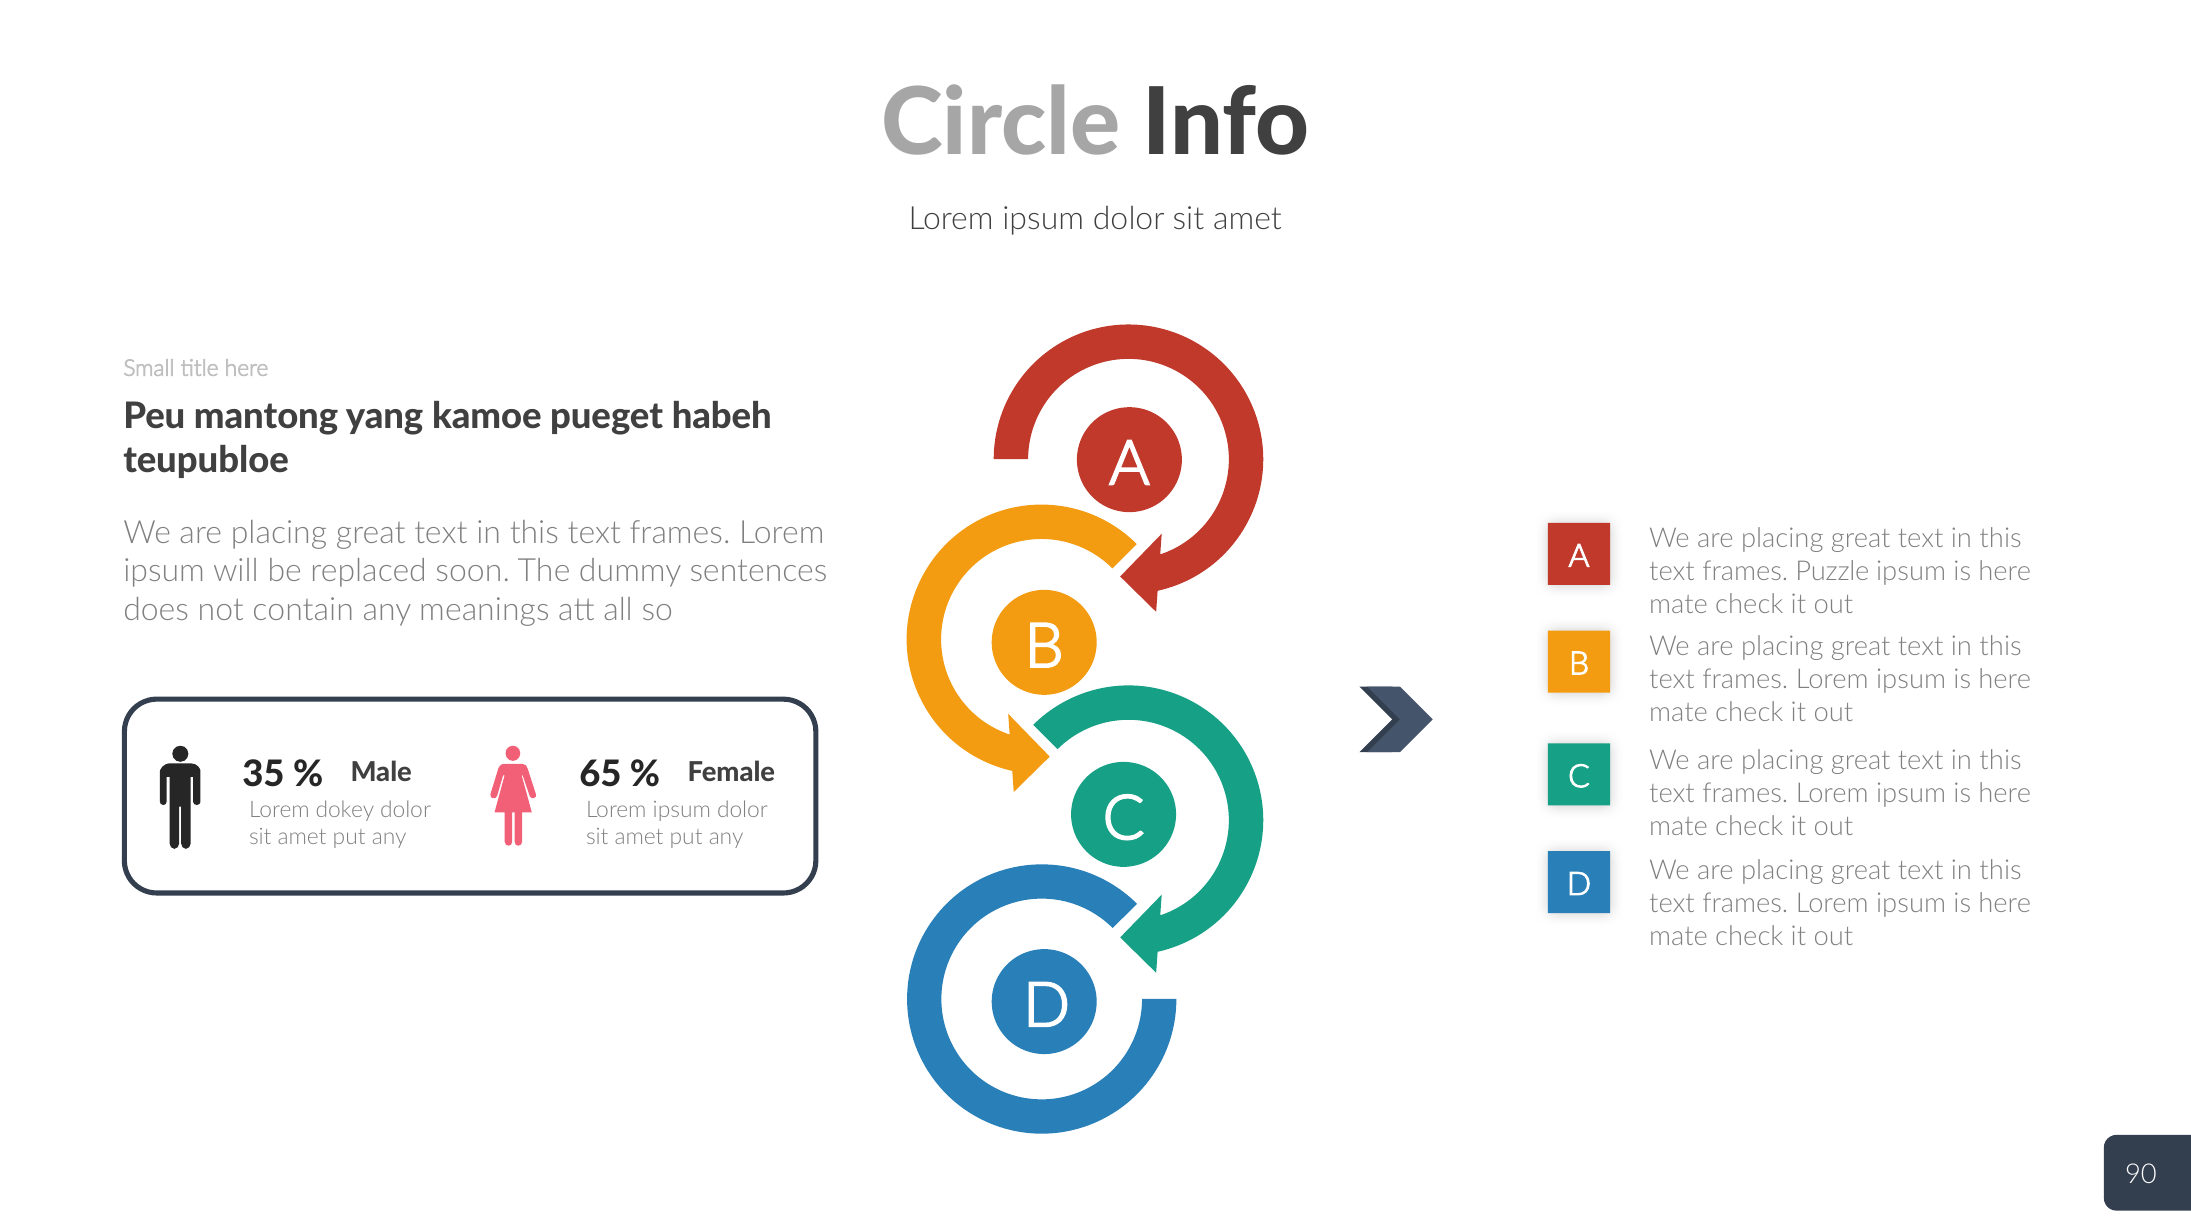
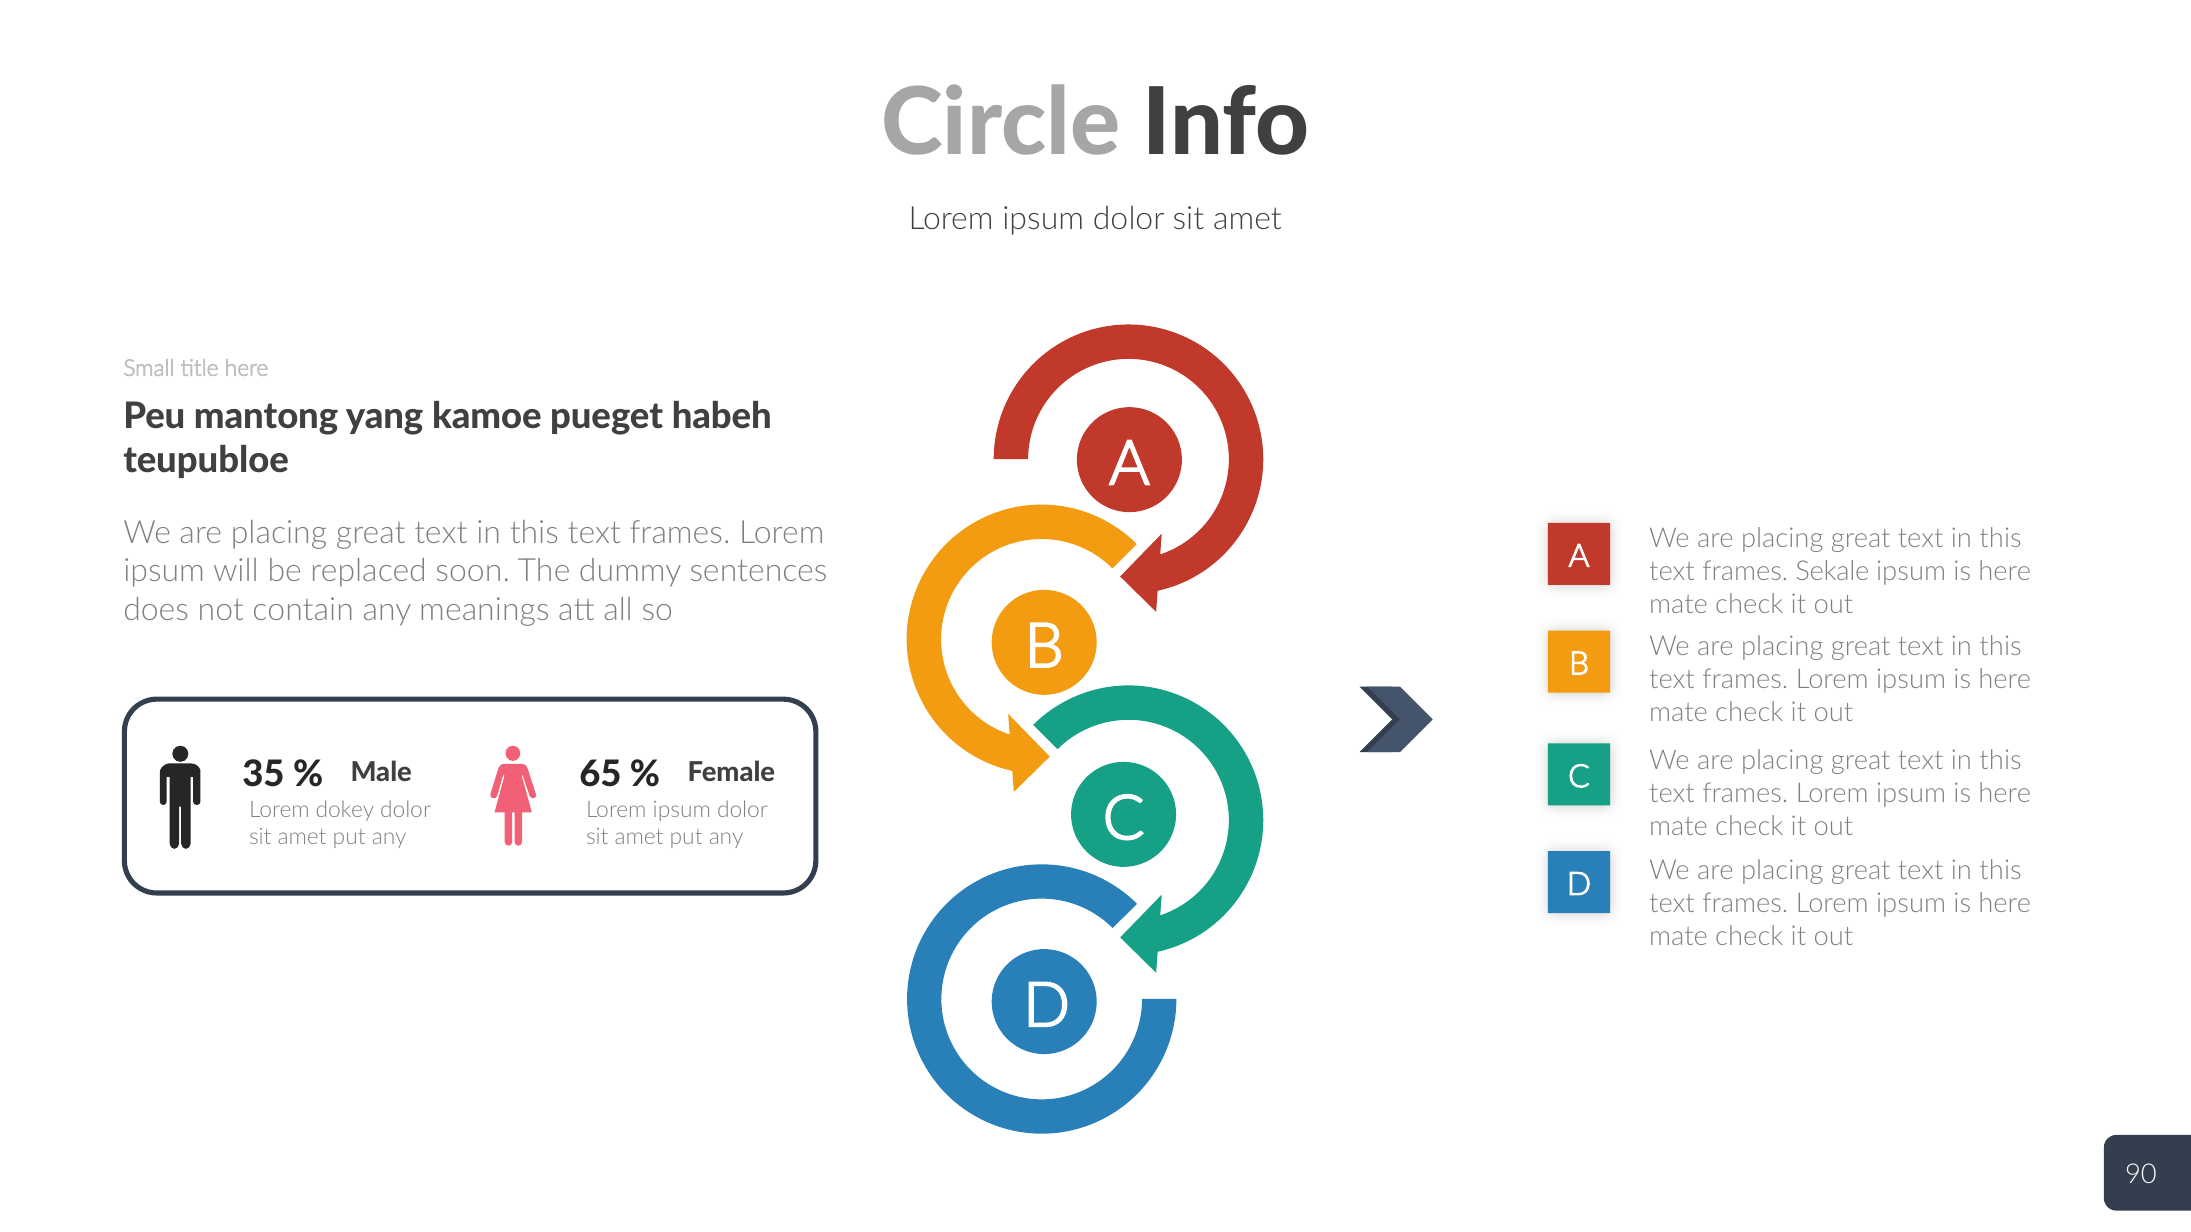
Puzzle: Puzzle -> Sekale (1832, 572)
